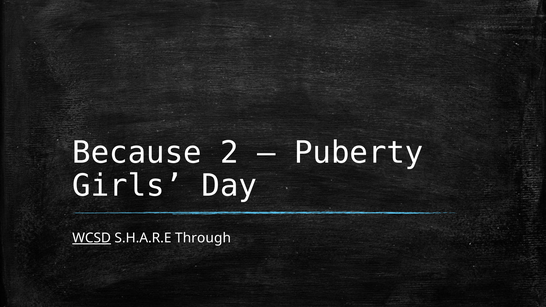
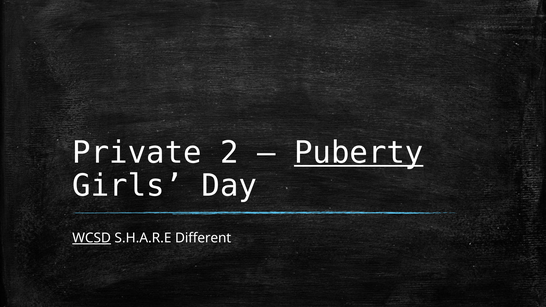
Because: Because -> Private (137, 153)
Puberty underline: none -> present (359, 153)
Through: Through -> Different (203, 238)
